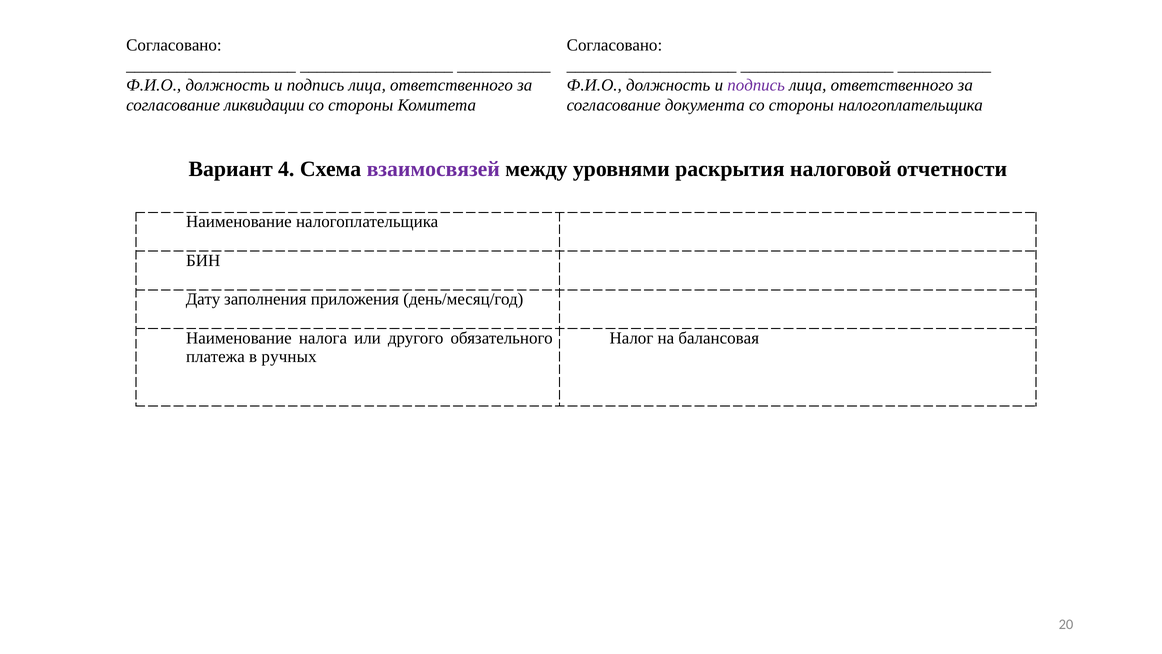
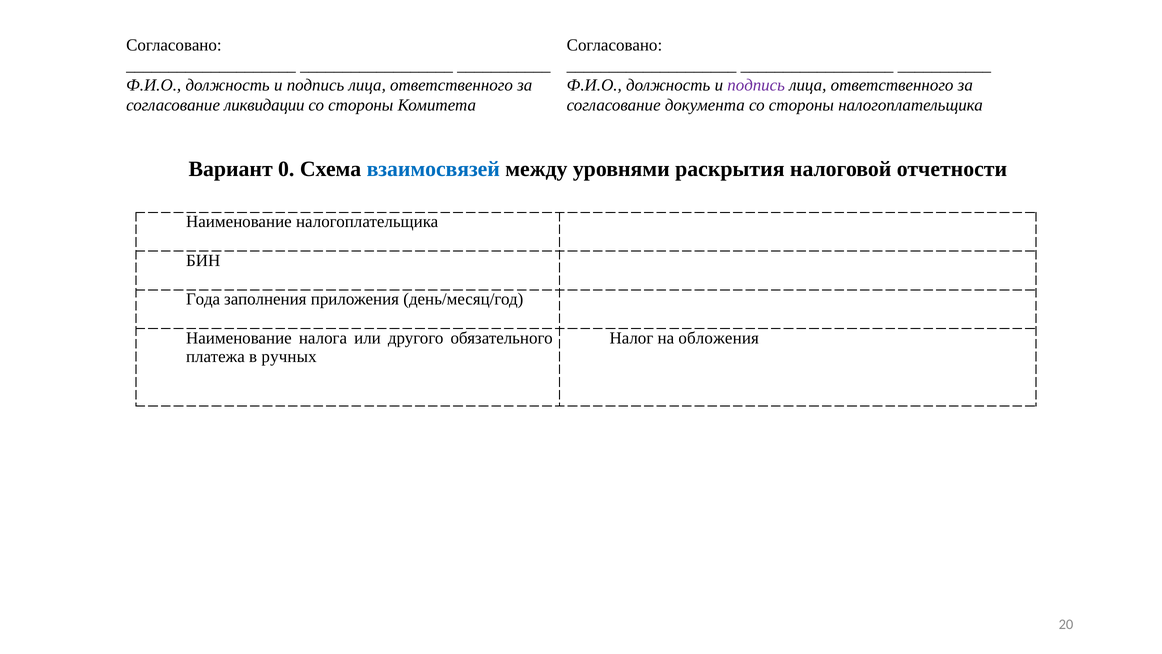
4: 4 -> 0 (286, 169)
взаимосвязей colour: purple -> blue (433, 169)
Дату: Дату -> Года (203, 299)
балансовая: балансовая -> обложения (719, 338)
